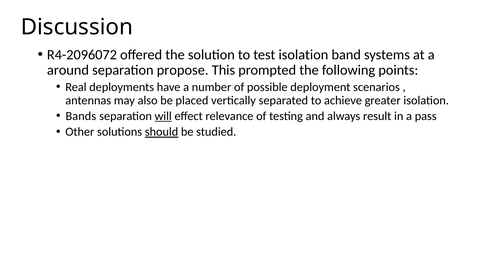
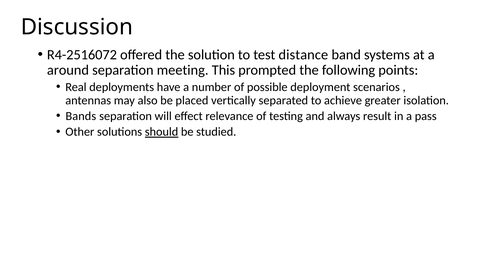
R4-2096072: R4-2096072 -> R4-2516072 (82, 55)
test isolation: isolation -> distance (303, 55)
propose: propose -> meeting (183, 70)
will underline: present -> none (163, 116)
